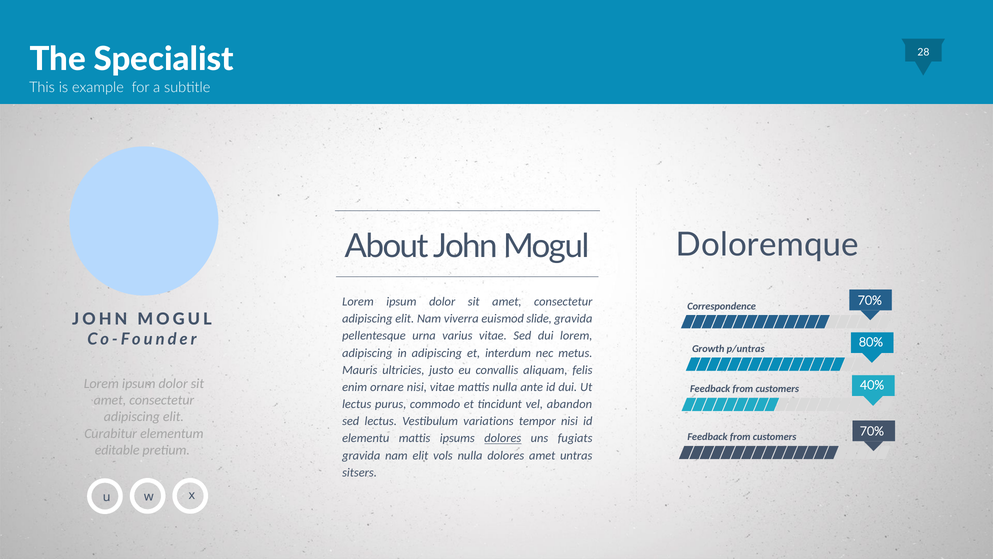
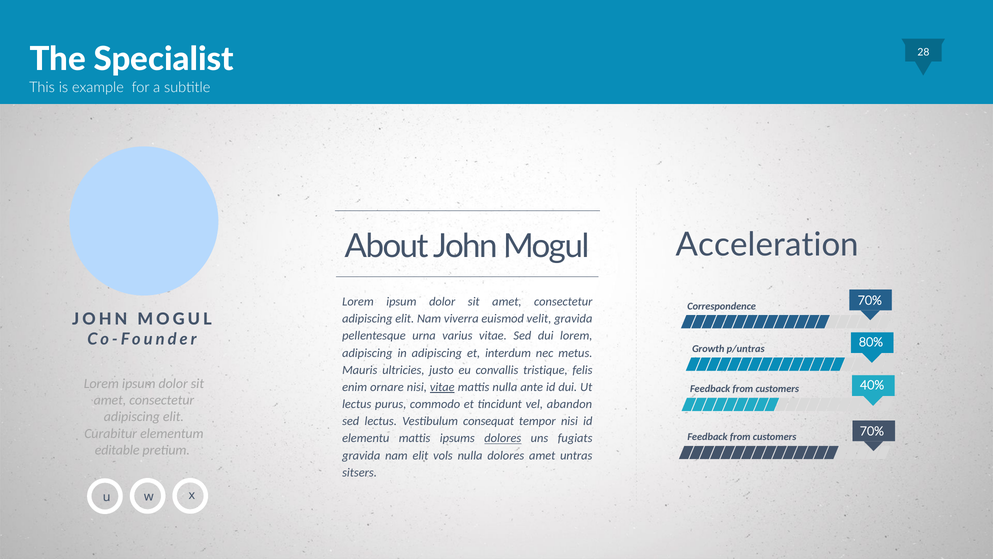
Doloremque: Doloremque -> Acceleration (767, 244)
slide: slide -> velit (539, 319)
aliquam: aliquam -> tristique (545, 370)
vitae underline: none -> present (442, 387)
variations: variations -> consequat (489, 421)
